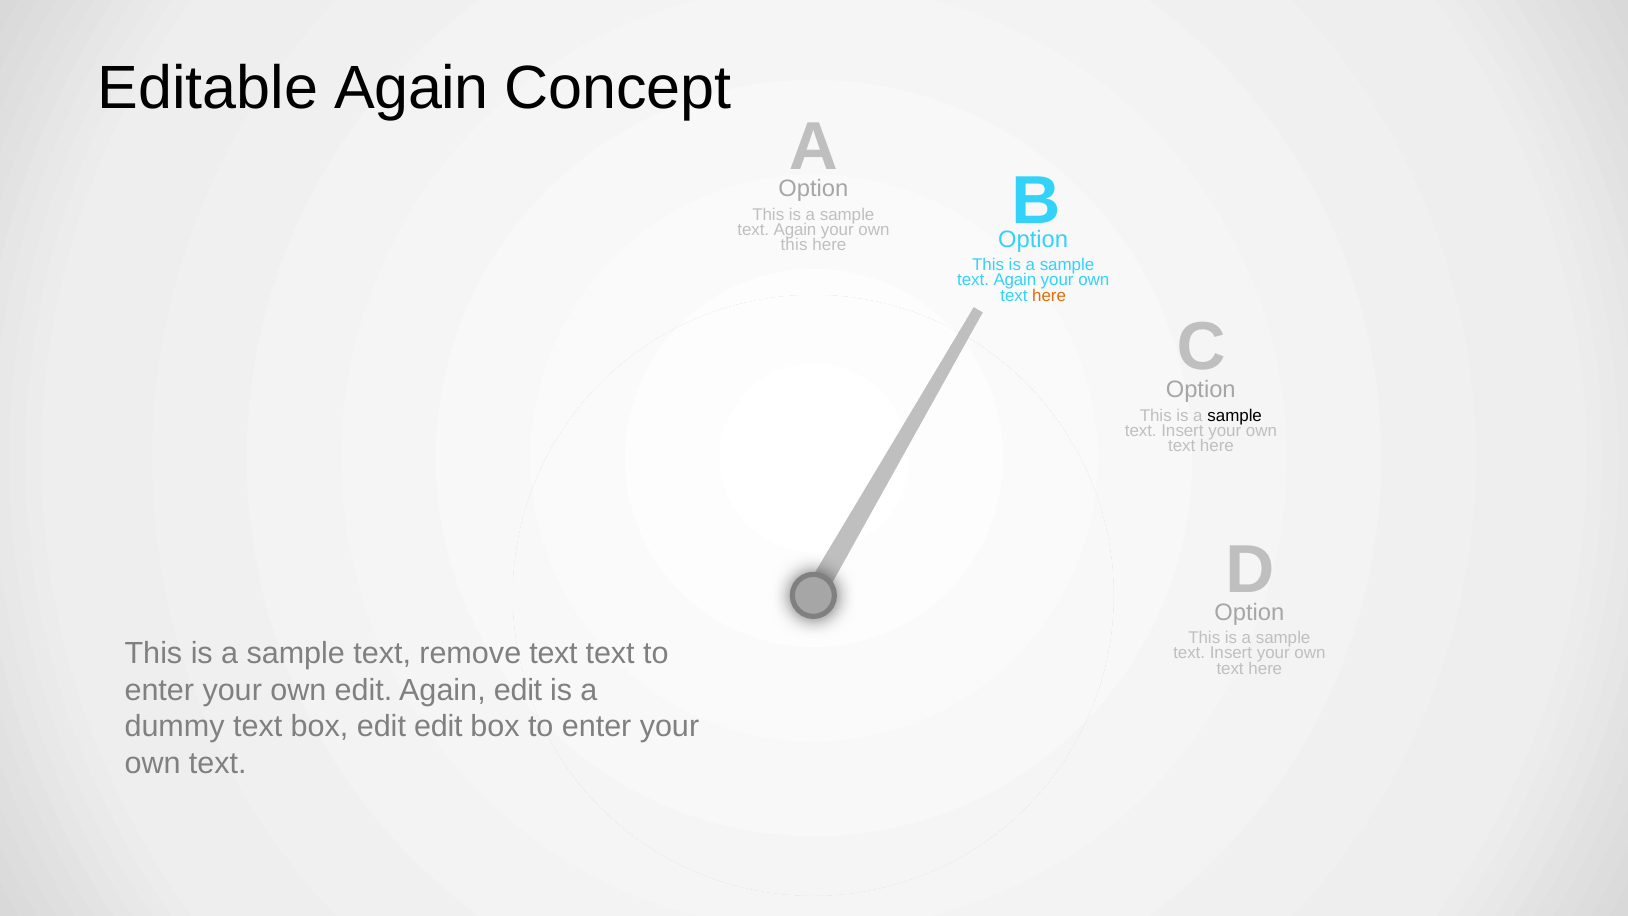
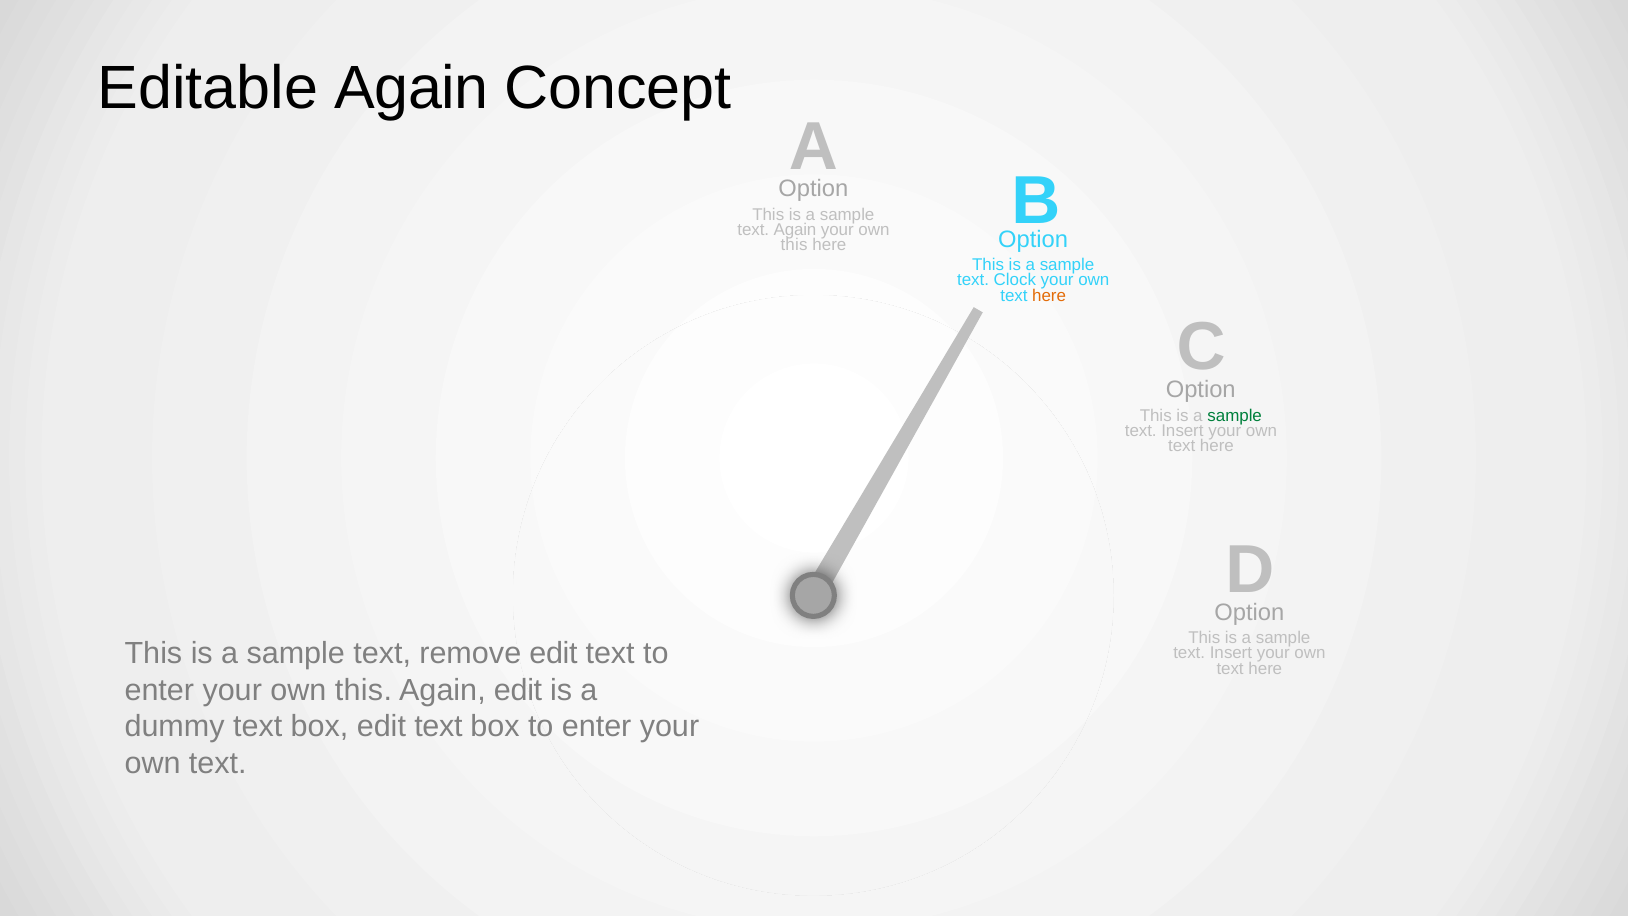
Again: Again -> Clock (1015, 280)
sample colour: black -> green (1235, 416)
remove text: text -> edit (554, 654)
enter your own edit: edit -> this (363, 690)
box edit edit: edit -> text (438, 727)
